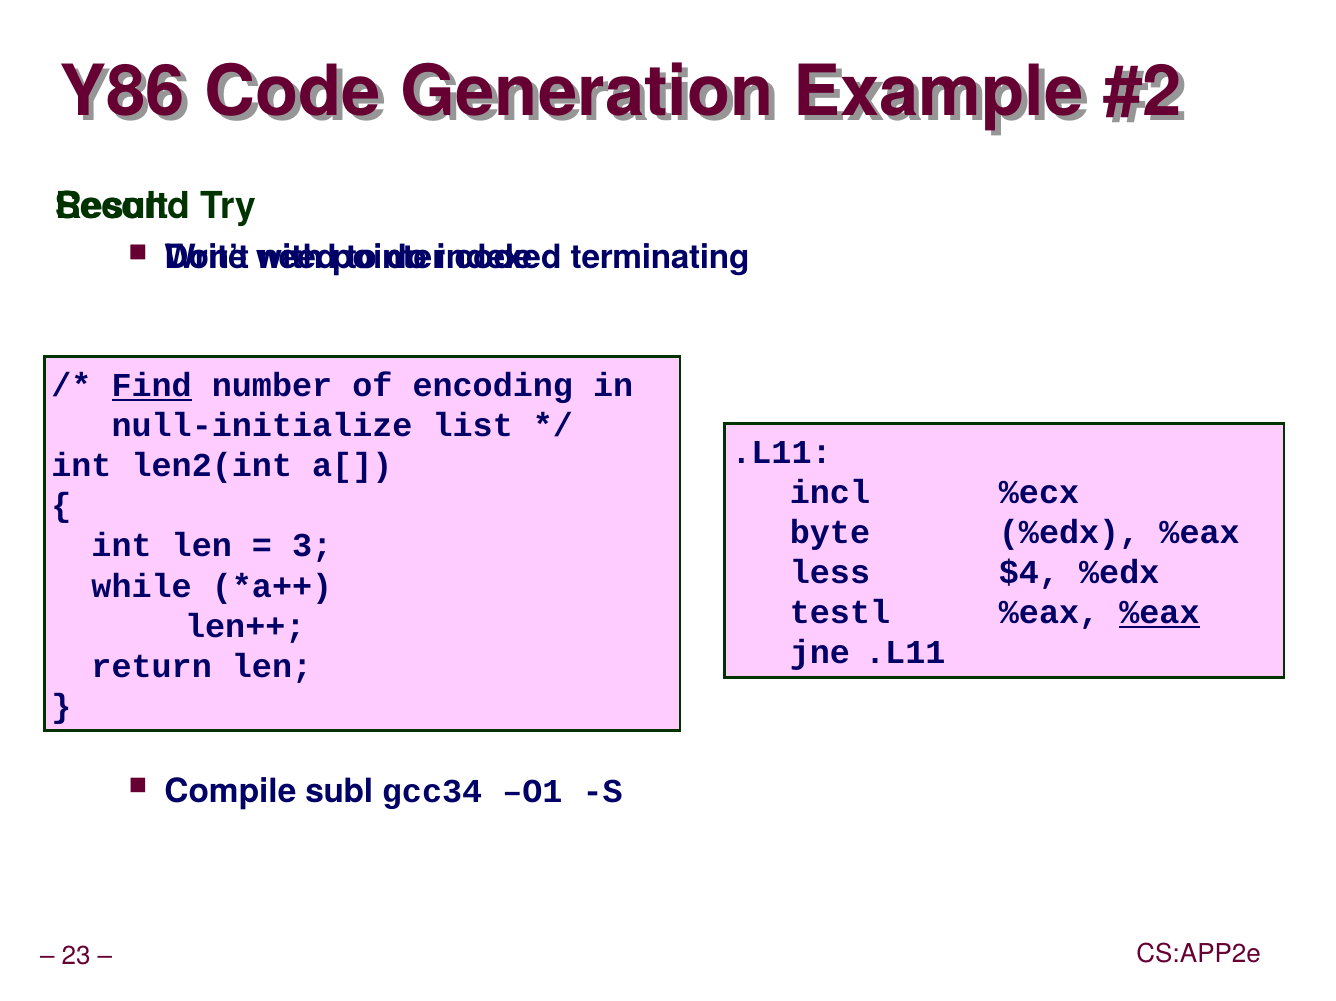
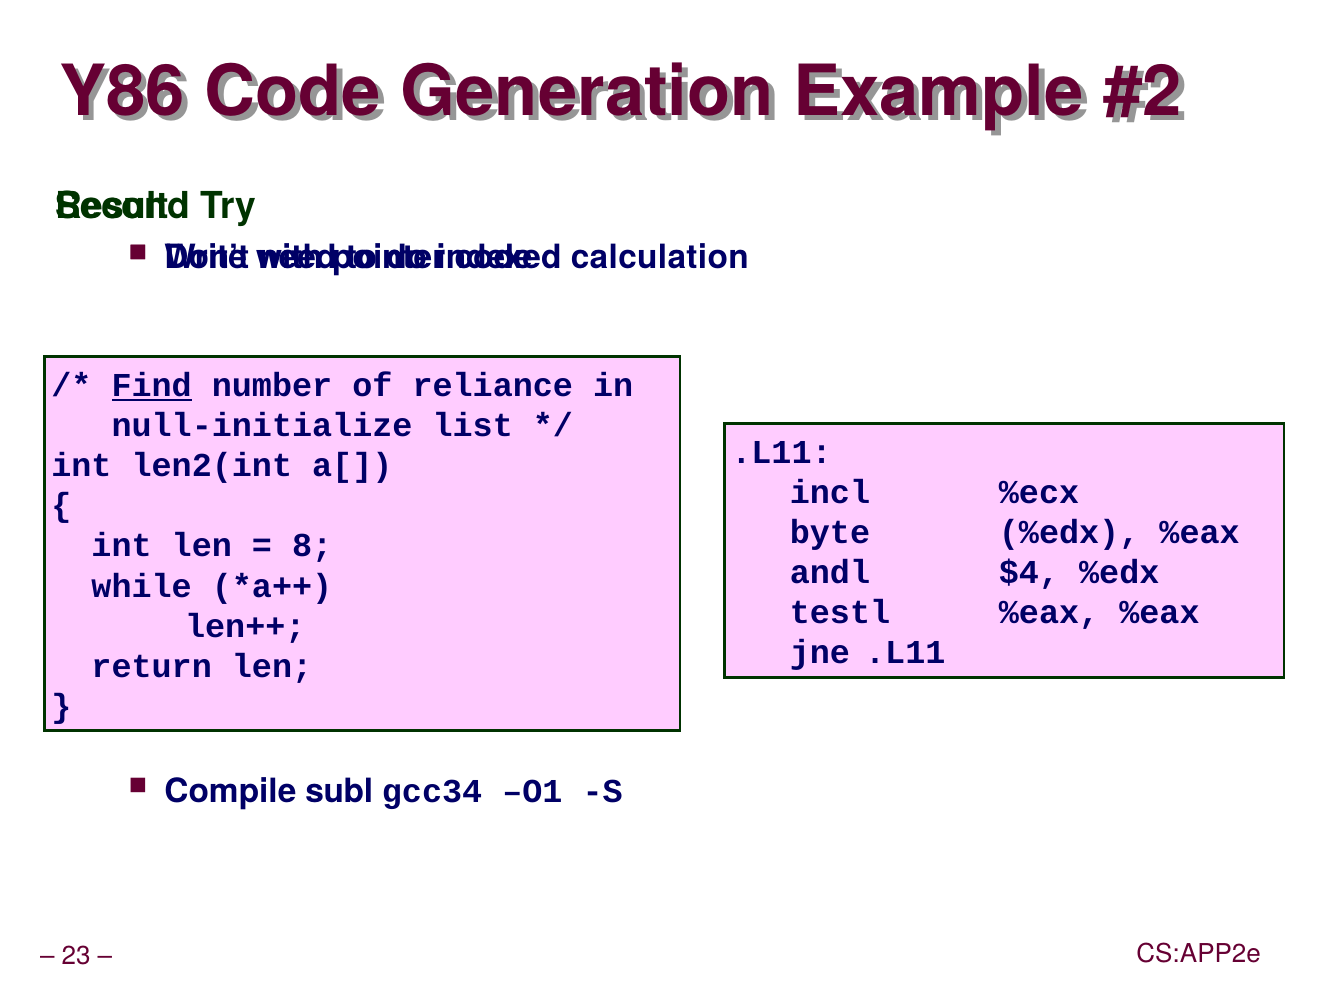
terminating: terminating -> calculation (660, 258)
encoding: encoding -> reliance (493, 386)
3: 3 -> 8 (312, 546)
less: less -> andl (830, 573)
%eax underline: present -> none (1159, 613)
